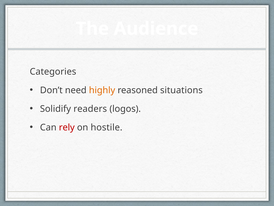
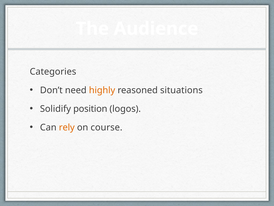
readers: readers -> position (90, 109)
rely colour: red -> orange (67, 127)
hostile: hostile -> course (107, 127)
